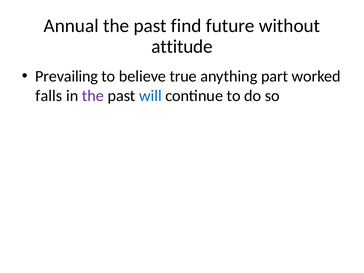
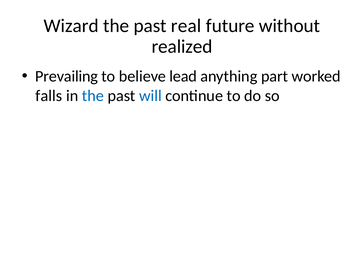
Annual: Annual -> Wizard (71, 26)
find: find -> real (186, 26)
attitude: attitude -> realized (182, 47)
true: true -> lead (183, 76)
the colour: purple -> blue (93, 96)
